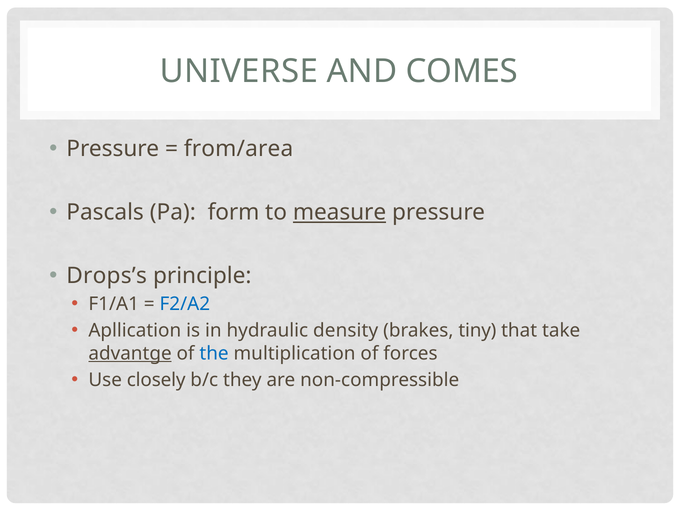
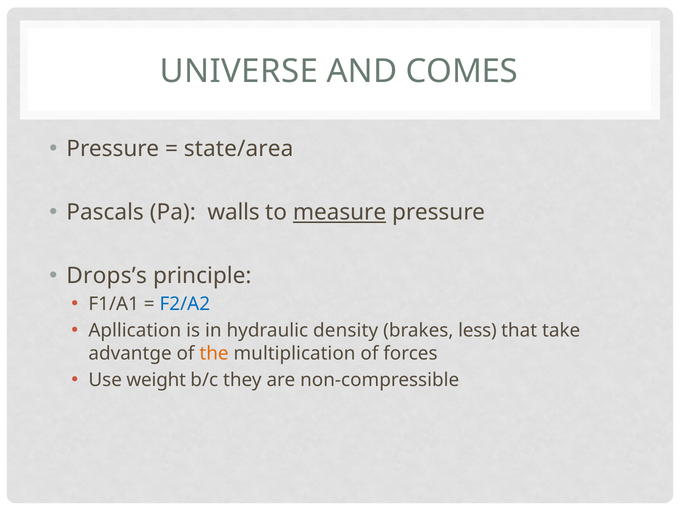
from/area: from/area -> state/area (239, 149)
form: form -> walls (234, 212)
tiny: tiny -> less (477, 331)
advantge underline: present -> none (130, 353)
the colour: blue -> orange (214, 353)
closely: closely -> weight (156, 380)
